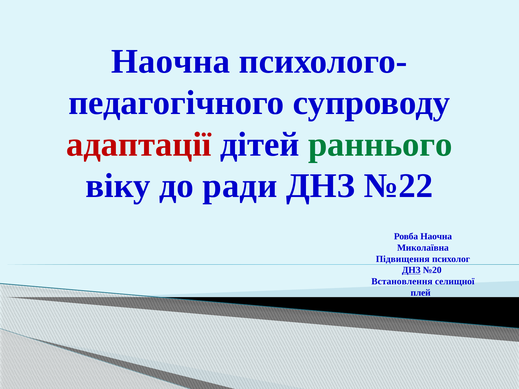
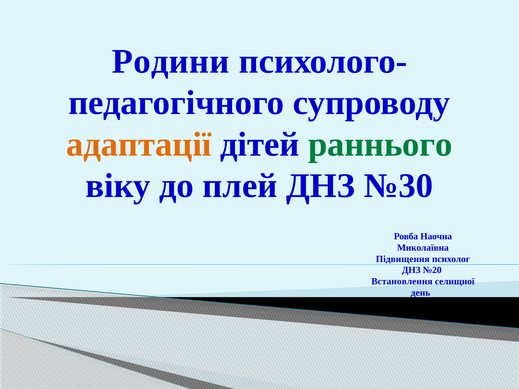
Наочна: Наочна -> Родини (171, 61)
адаптації colour: red -> orange (139, 144)
ради: ради -> плей (240, 186)
№22: №22 -> №30 (398, 186)
ДНЗ underline: present -> none (411, 270)
плей: плей -> день (421, 293)
